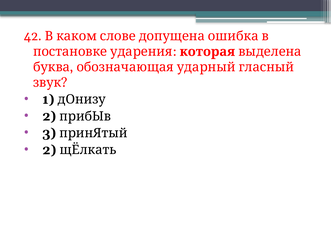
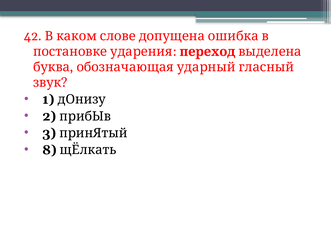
которая: которая -> переход (207, 51)
2: 2 -> 8 (49, 150)
